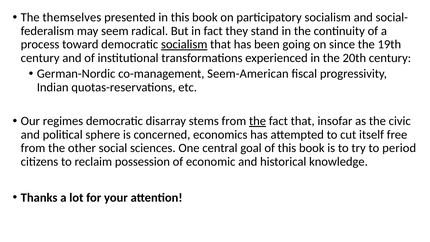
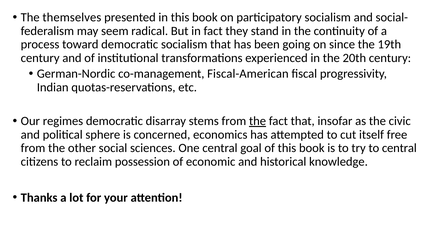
socialism underline: present -> none (184, 44)
Seem-American: Seem-American -> Fiscal-American (248, 74)
to period: period -> central (399, 148)
